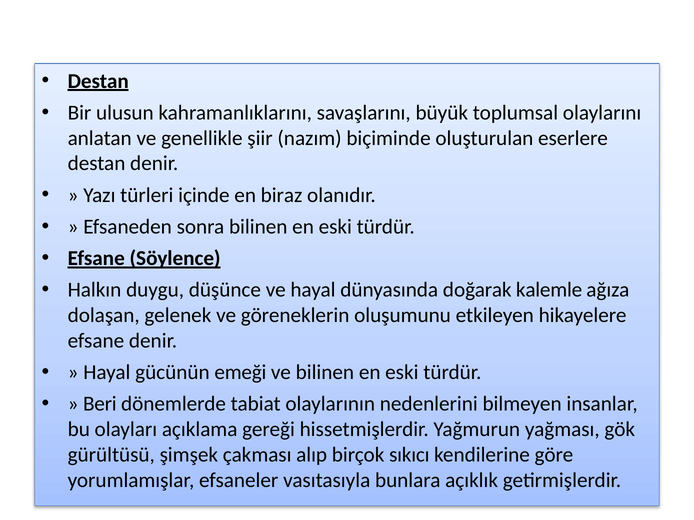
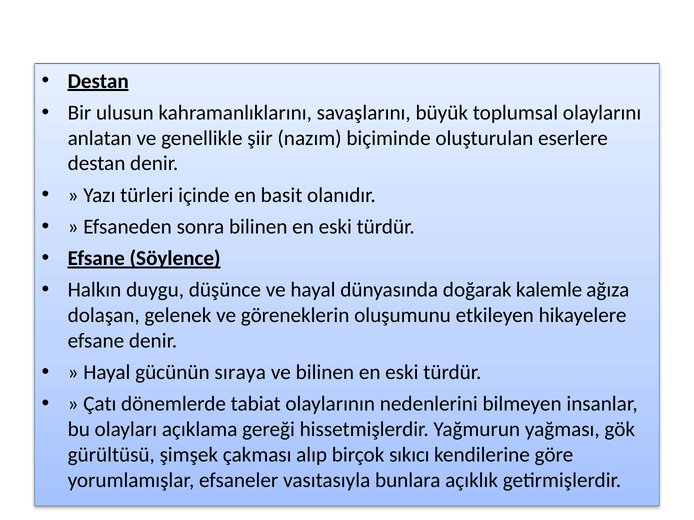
biraz: biraz -> basit (282, 195)
emeği: emeği -> sıraya (240, 373)
Beri: Beri -> Çatı (100, 404)
